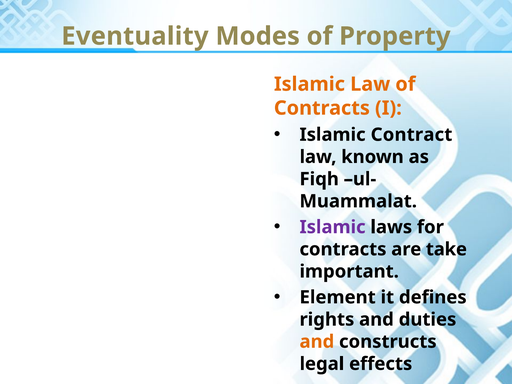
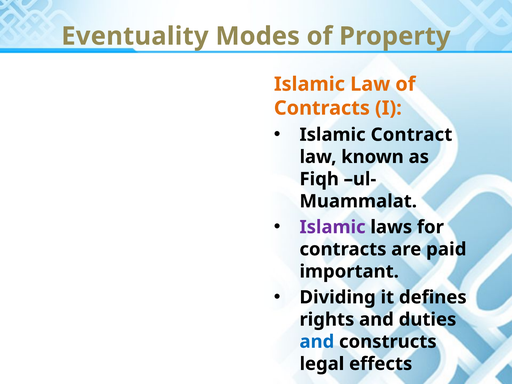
take: take -> paid (446, 249)
Element: Element -> Dividing (338, 297)
and colour: orange -> blue (317, 342)
